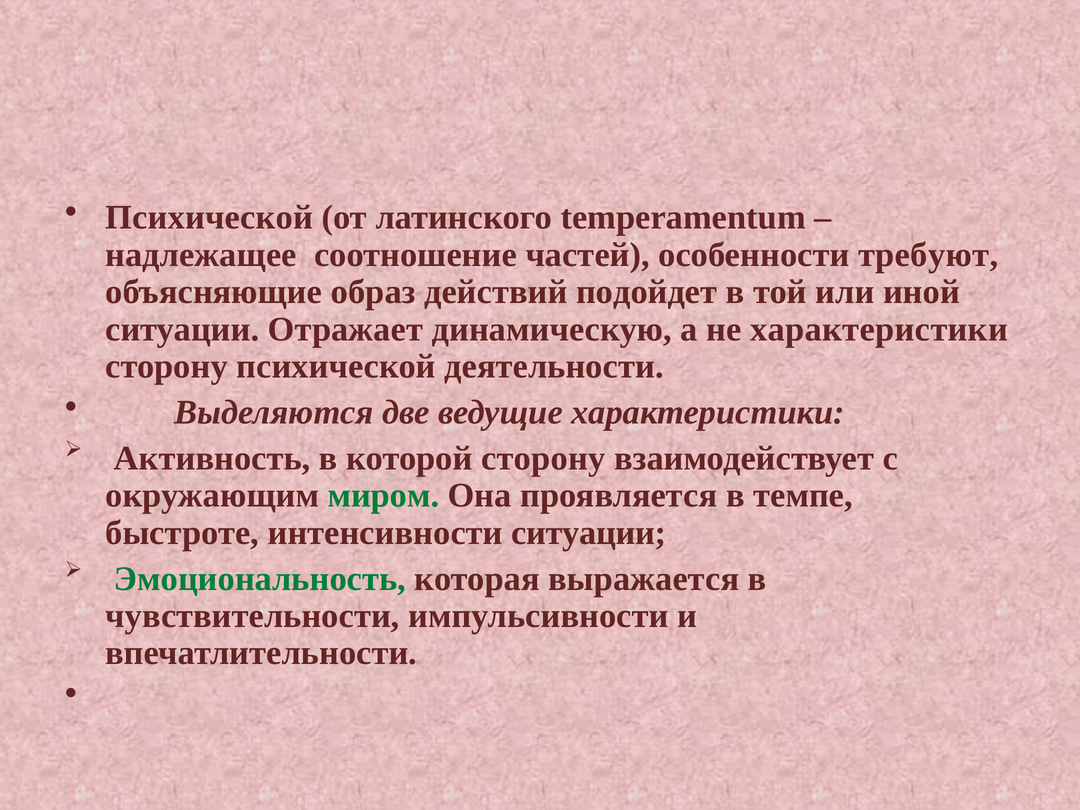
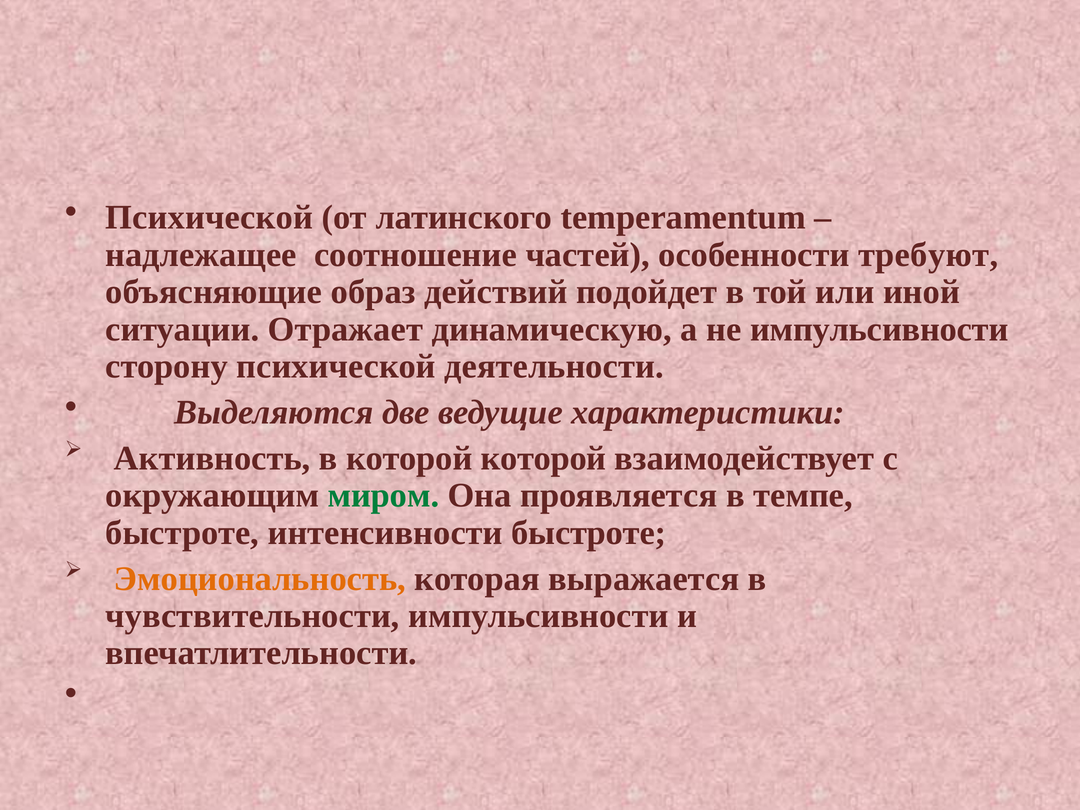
не характеристики: характеристики -> импульсивности (879, 329)
которой сторону: сторону -> которой (544, 458)
интенсивности ситуации: ситуации -> быстроте (589, 533)
Эмоциональность colour: green -> orange (260, 579)
